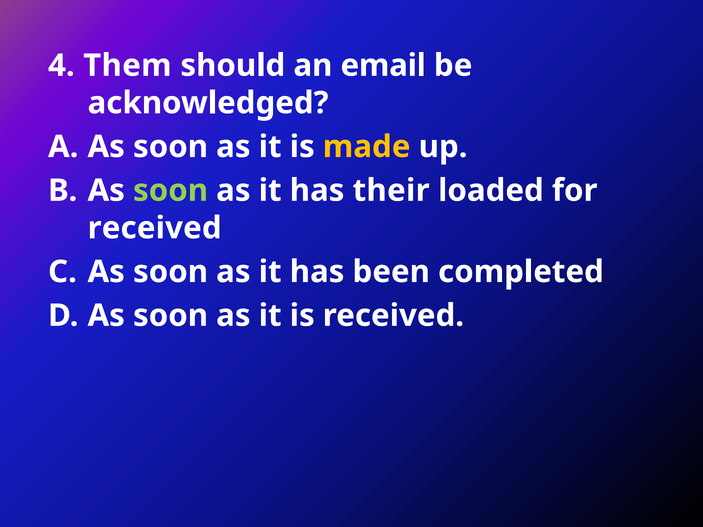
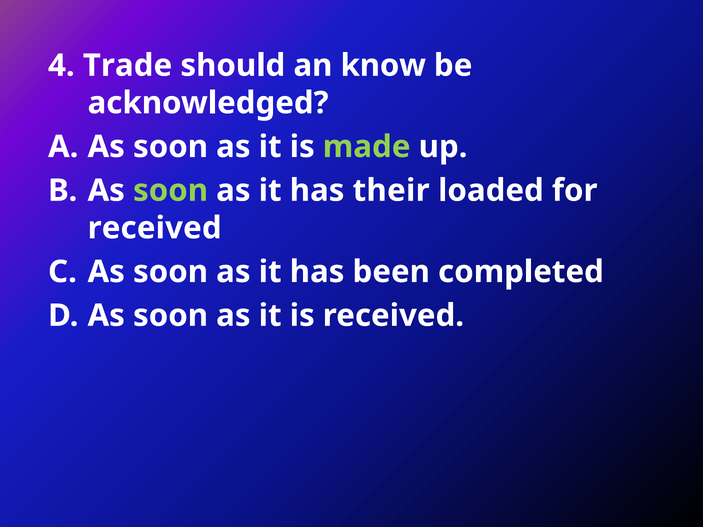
Them: Them -> Trade (128, 65)
email: email -> know (383, 65)
made colour: yellow -> light green (367, 147)
